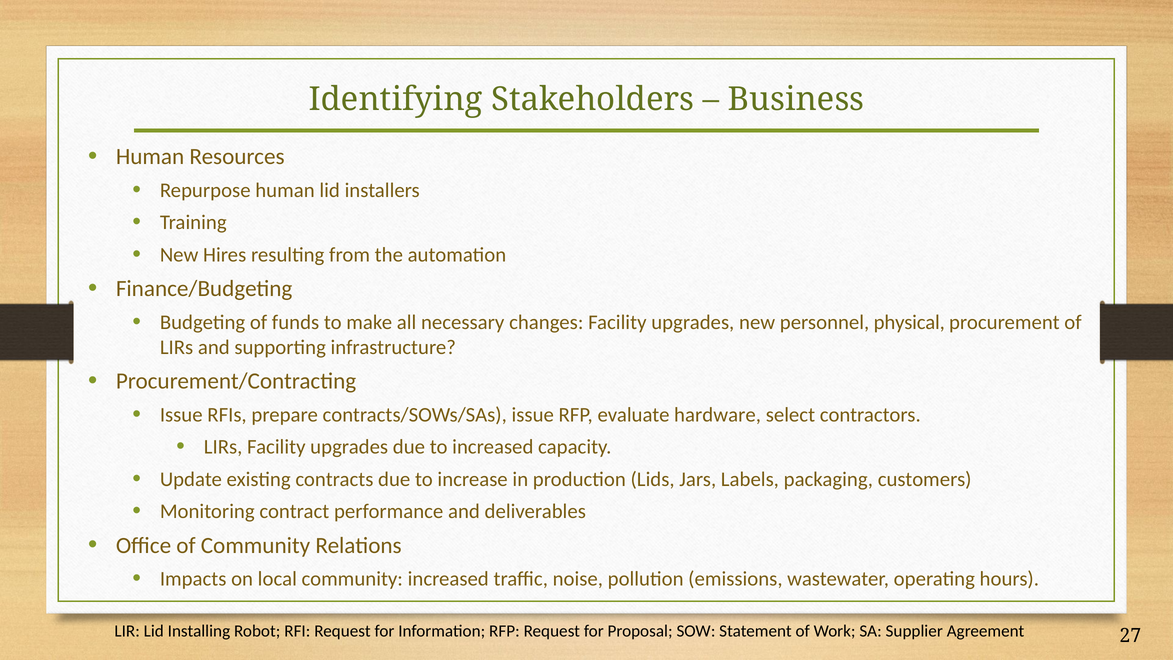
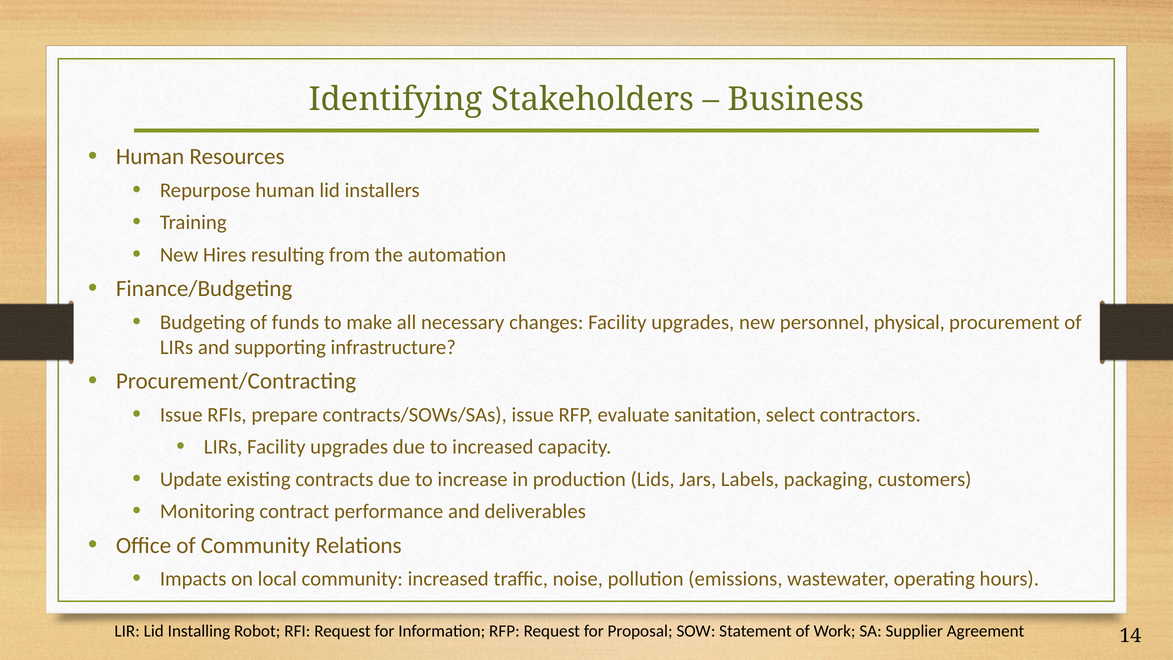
hardware: hardware -> sanitation (718, 415)
27: 27 -> 14 (1130, 636)
